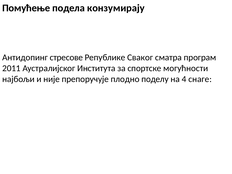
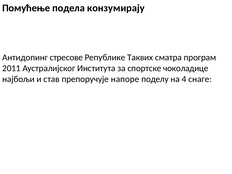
Сваког: Сваког -> Таквих (140, 57)
могућности: могућности -> чоколадице (186, 68)
није: није -> став (52, 79)
плодно: плодно -> напоре (125, 79)
